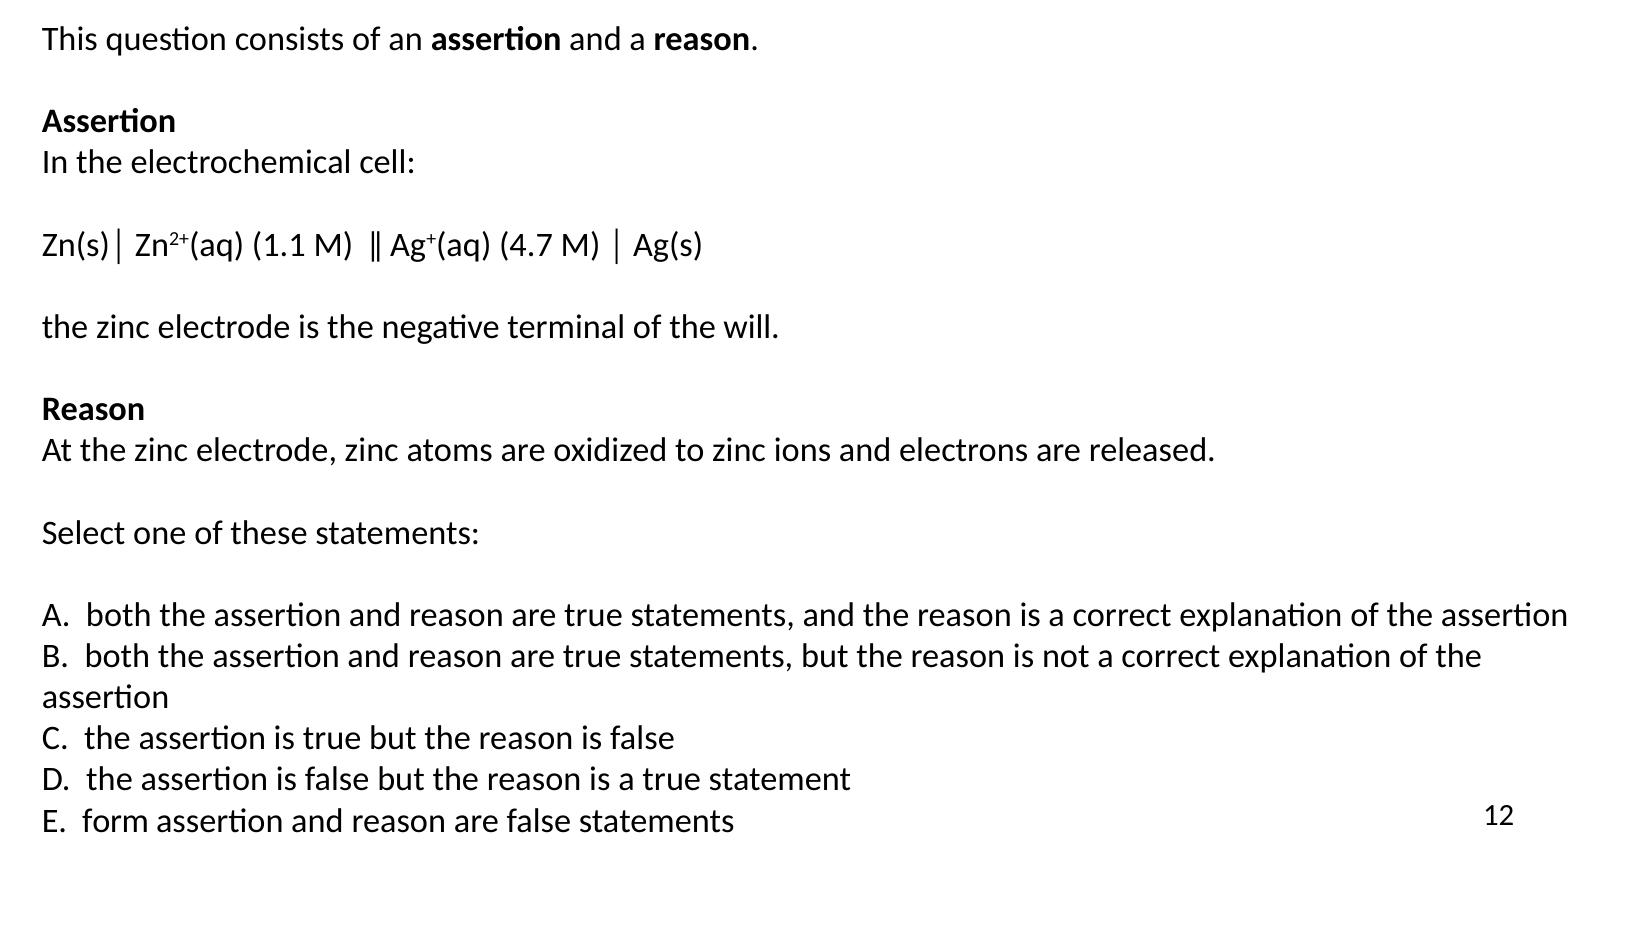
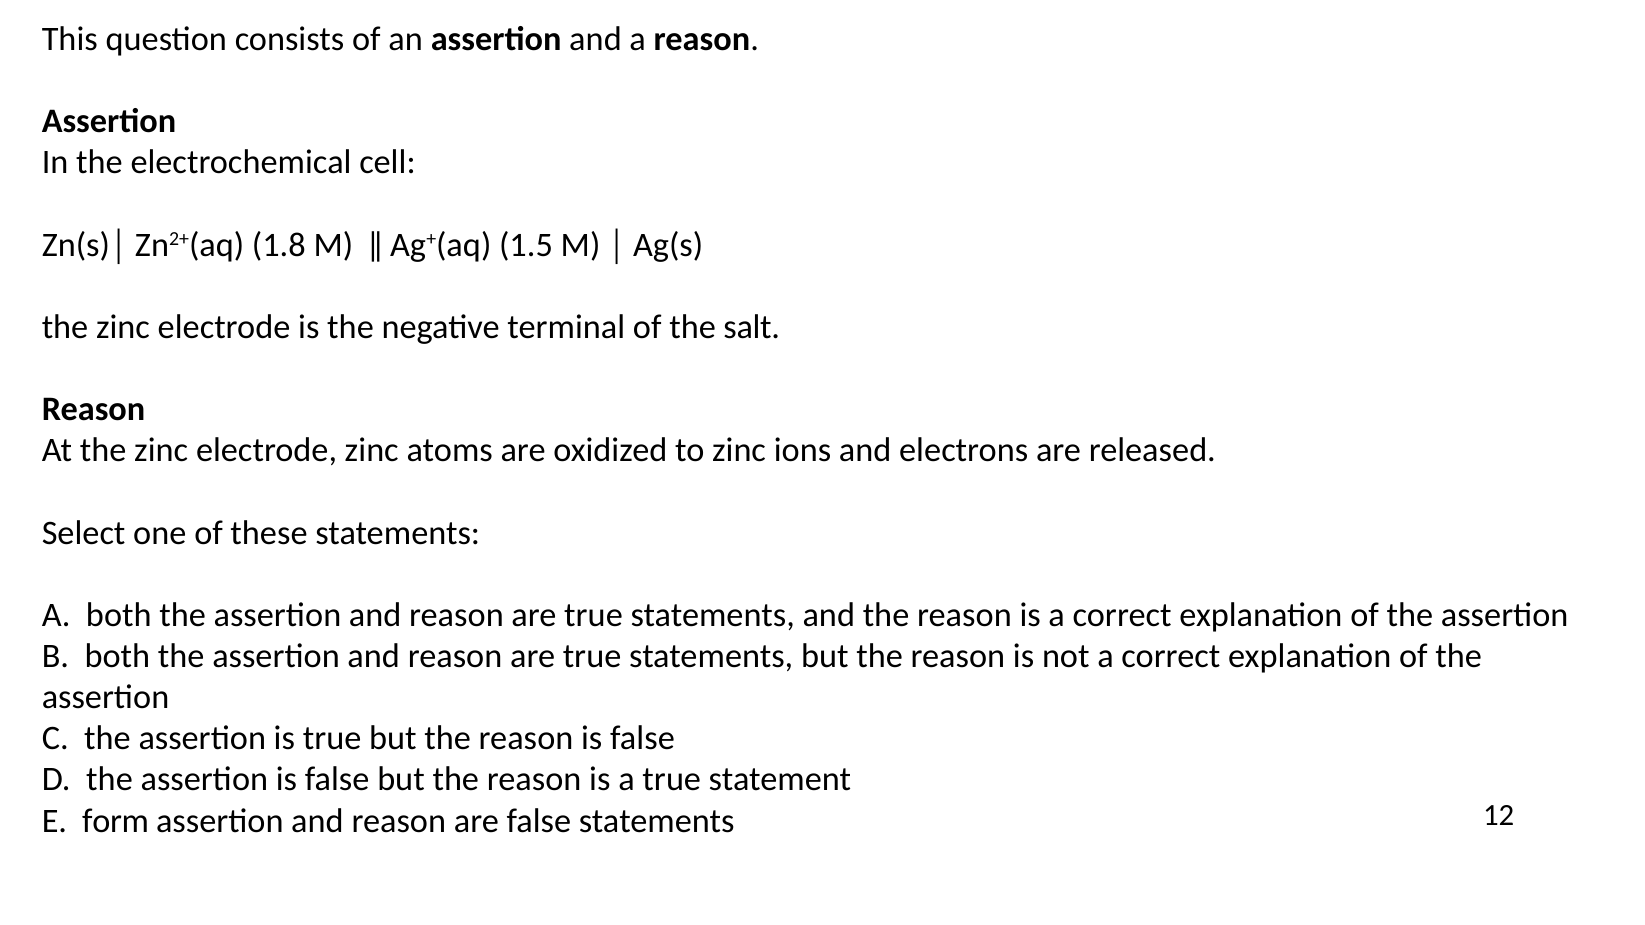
1.1: 1.1 -> 1.8 (279, 245)
4.7: 4.7 -> 1.5 (526, 245)
will: will -> salt (752, 327)
